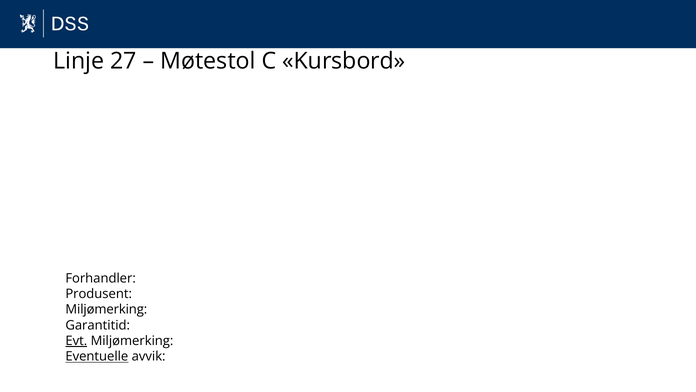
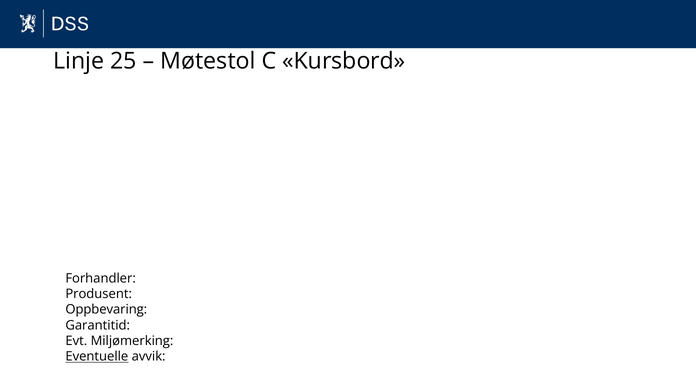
27: 27 -> 25 (123, 61)
Miljømerking: Miljømerking -> Oppbevaring (106, 309)
Evt underline: present -> none (76, 341)
